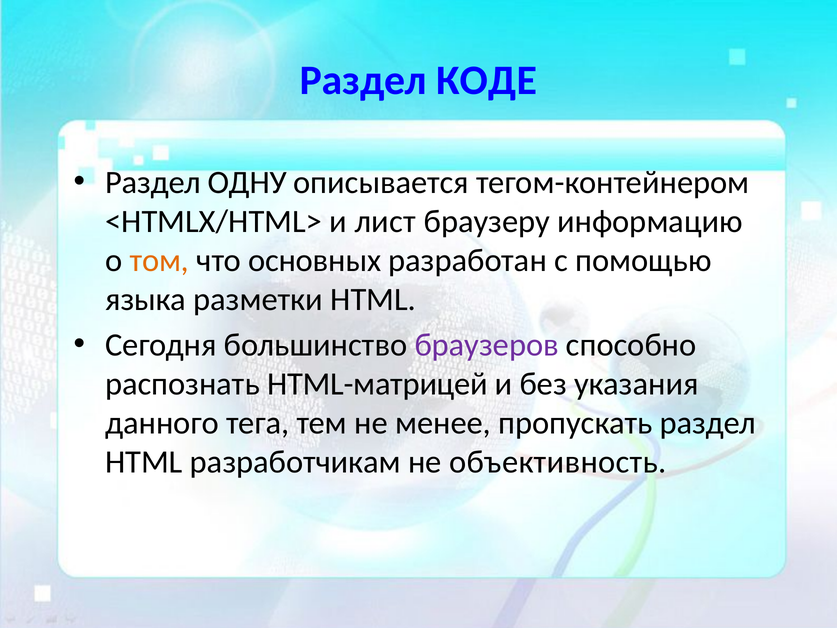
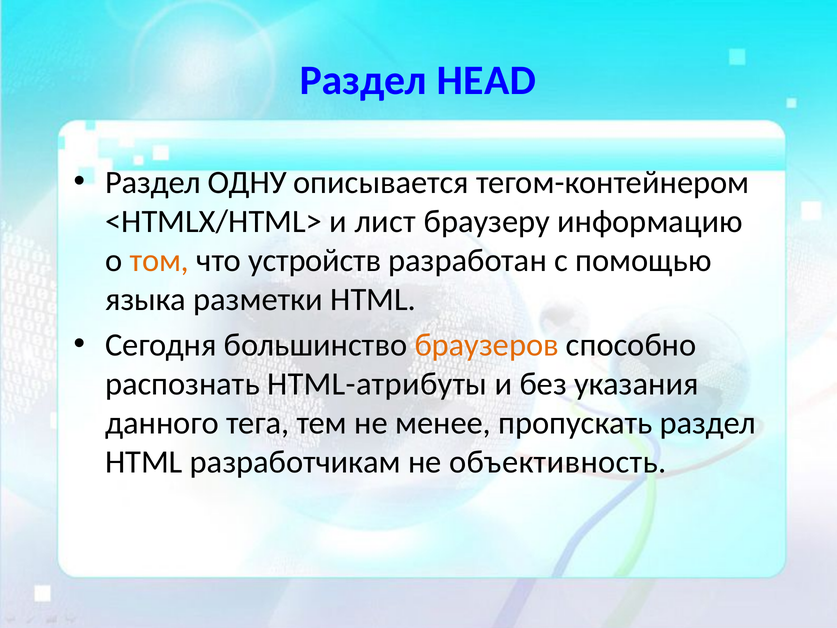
КОДЕ: КОДЕ -> HEAD (487, 80)
основных: основных -> устройств (315, 260)
браузеров colour: purple -> orange (487, 345)
HTML-матрицей: HTML-матрицей -> HTML-атрибуты (377, 384)
